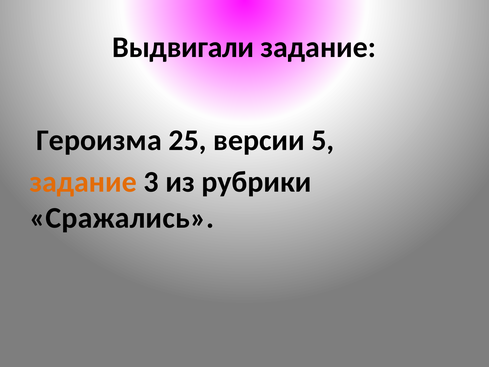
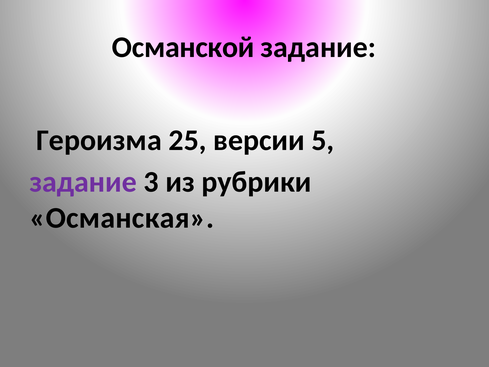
Выдвигали: Выдвигали -> Османской (183, 47)
задание colour: orange -> purple (83, 182)
Сражались: Сражались -> Османская (122, 218)
